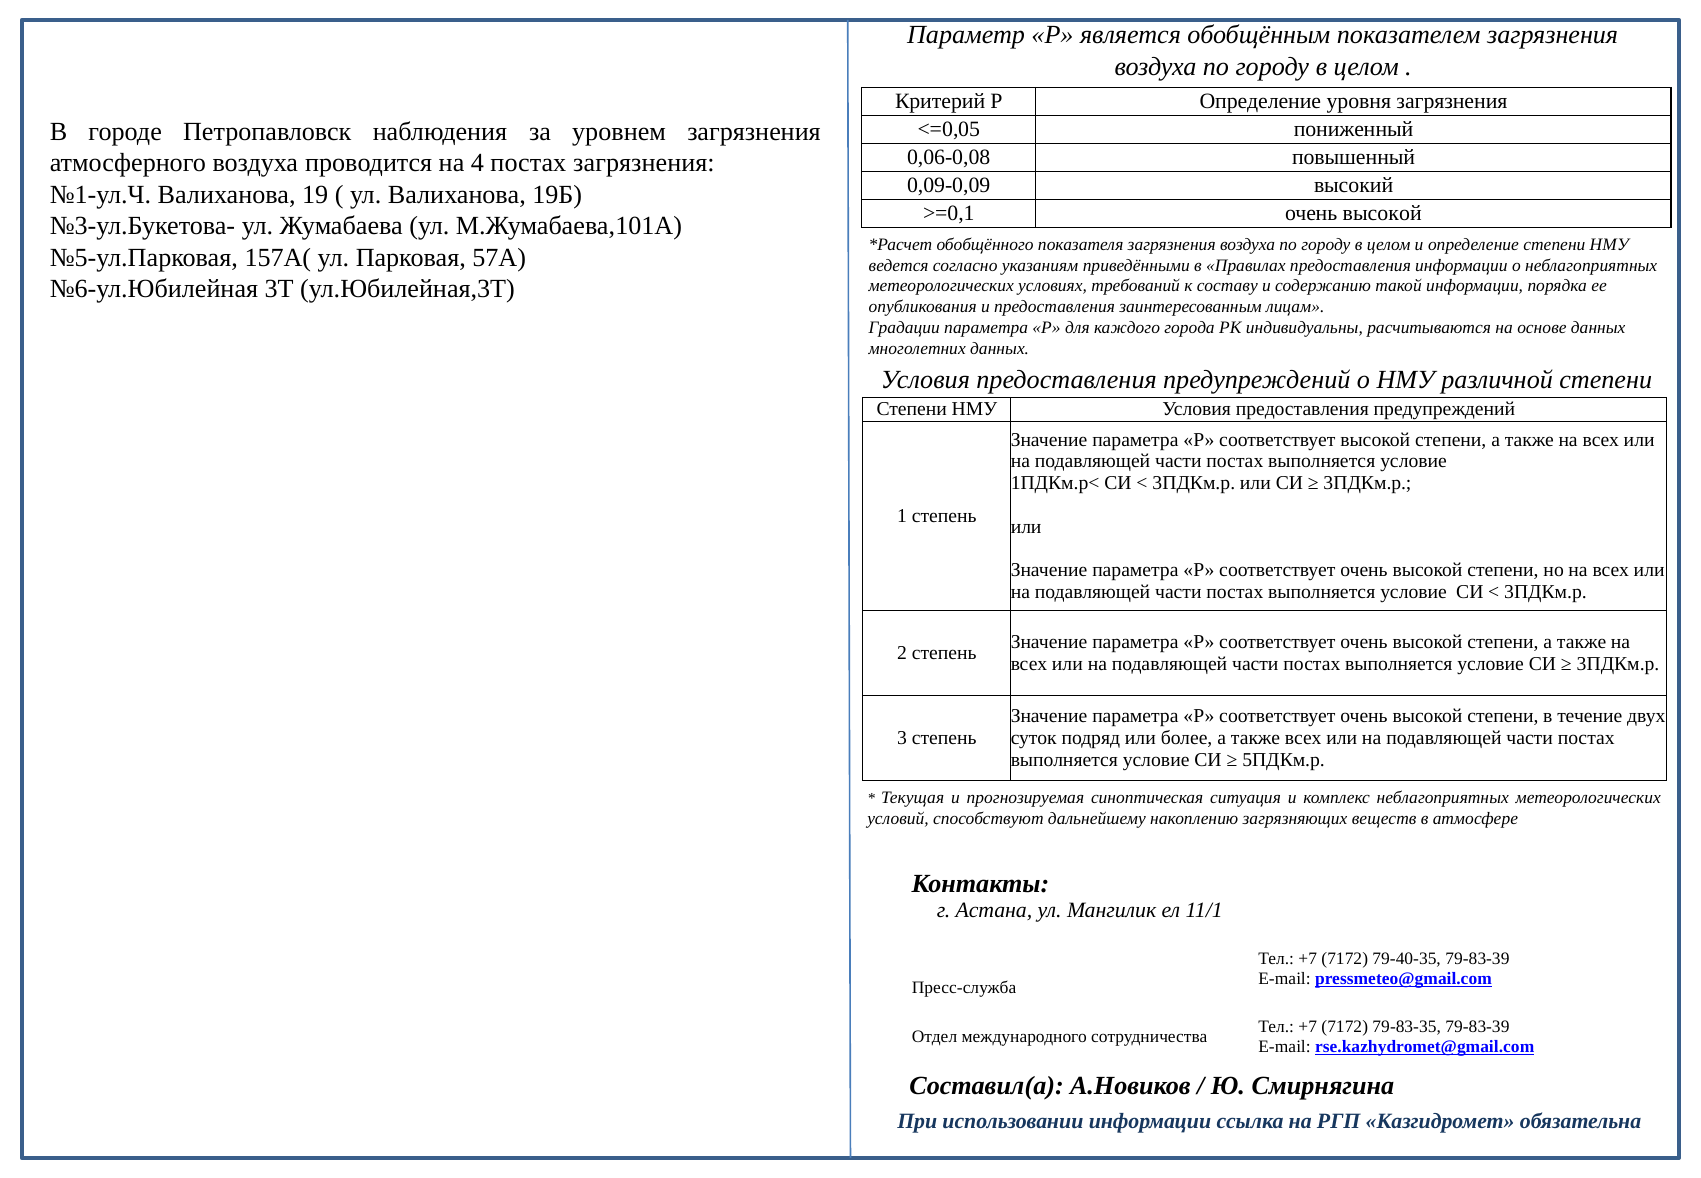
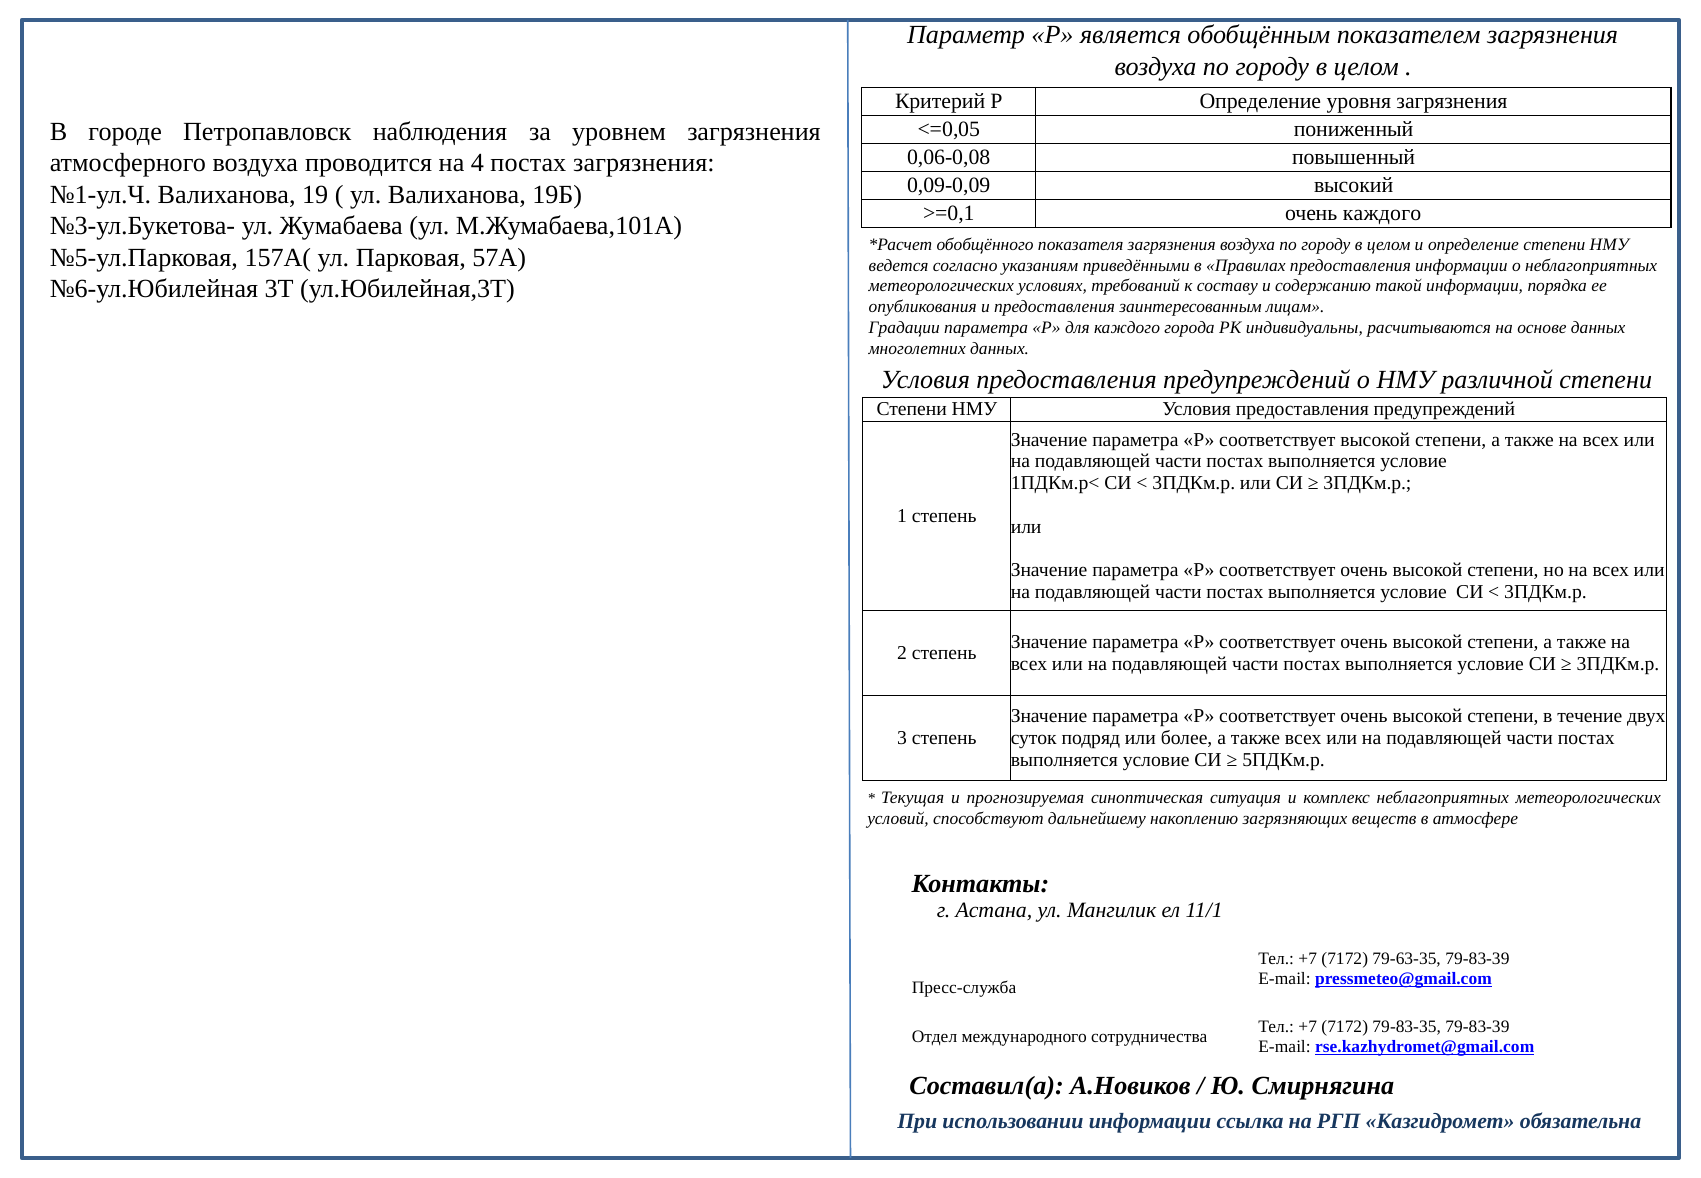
>=0,1 очень высокой: высокой -> каждого (1382, 213)
79-40-35: 79-40-35 -> 79-63-35 (1407, 959)
